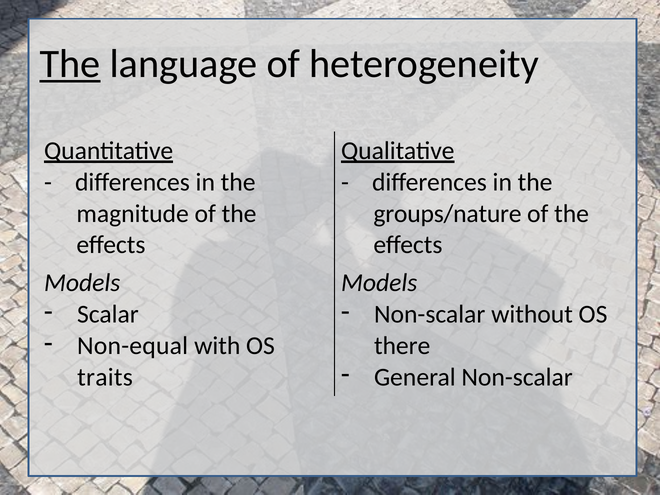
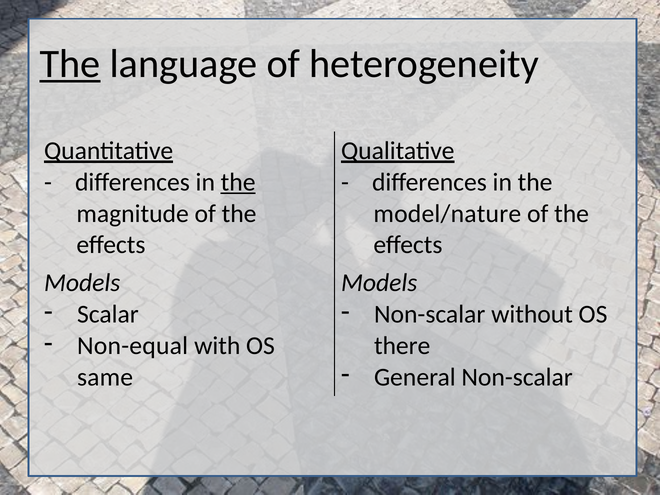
the underline: none -> present (238, 182)
groups/nature: groups/nature -> model/nature (447, 214)
traits: traits -> same (105, 377)
